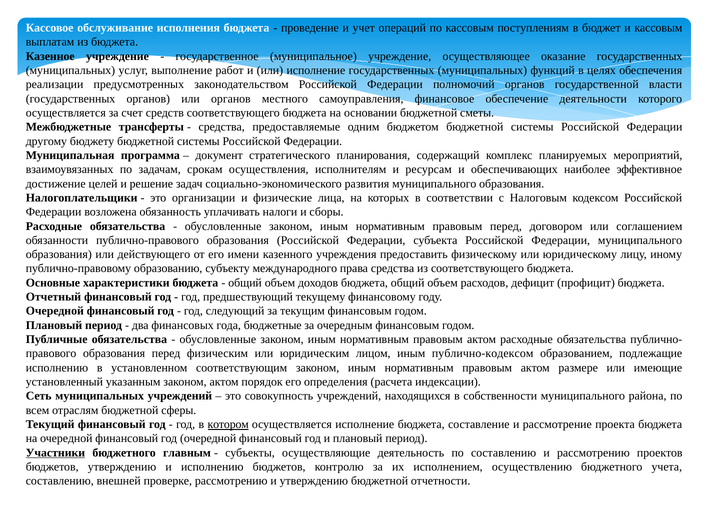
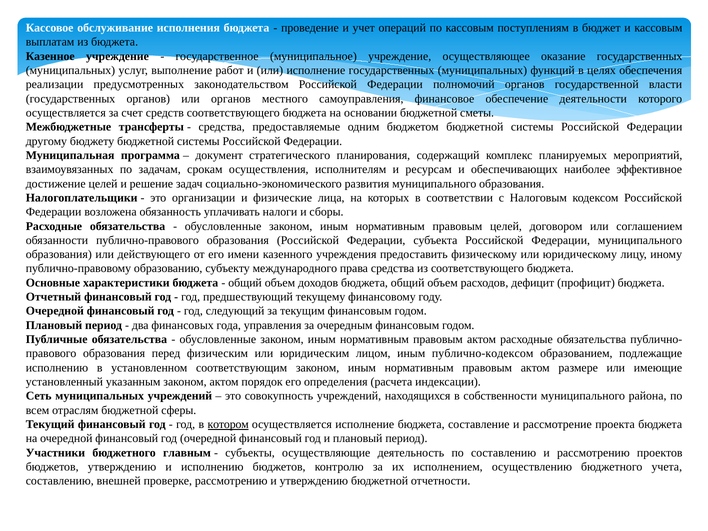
правовым перед: перед -> целей (506, 226)
бюджетные: бюджетные -> управления (273, 325)
Участники underline: present -> none (55, 453)
